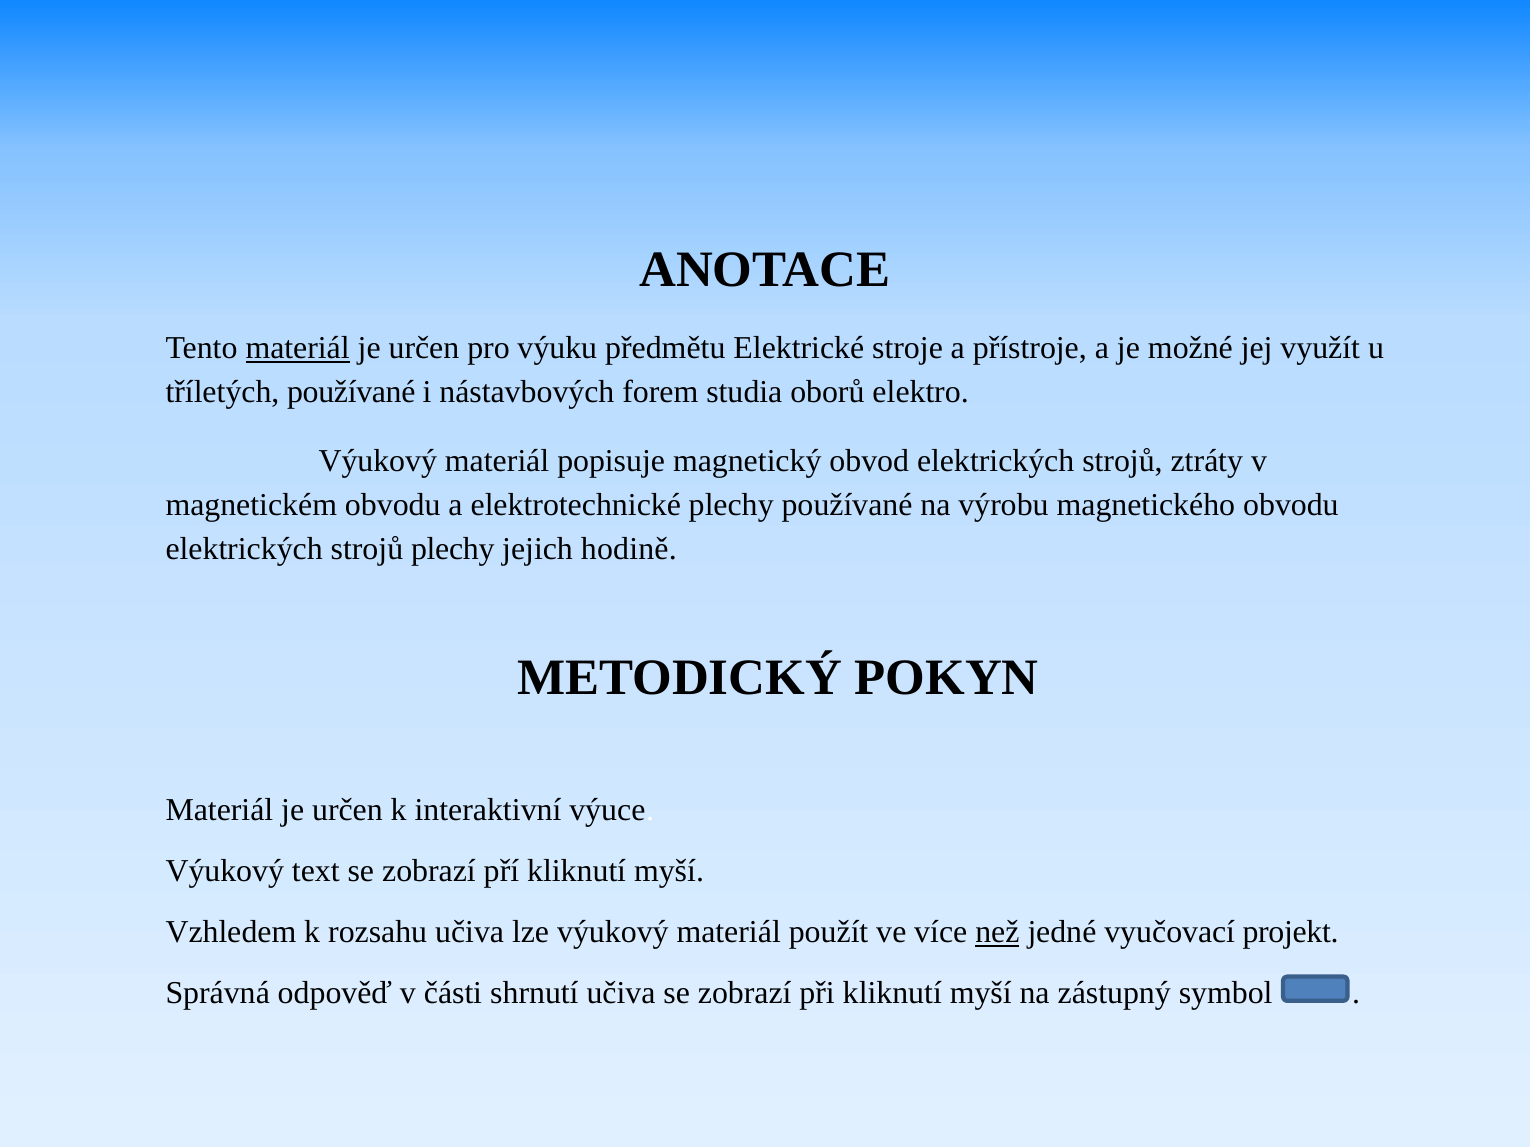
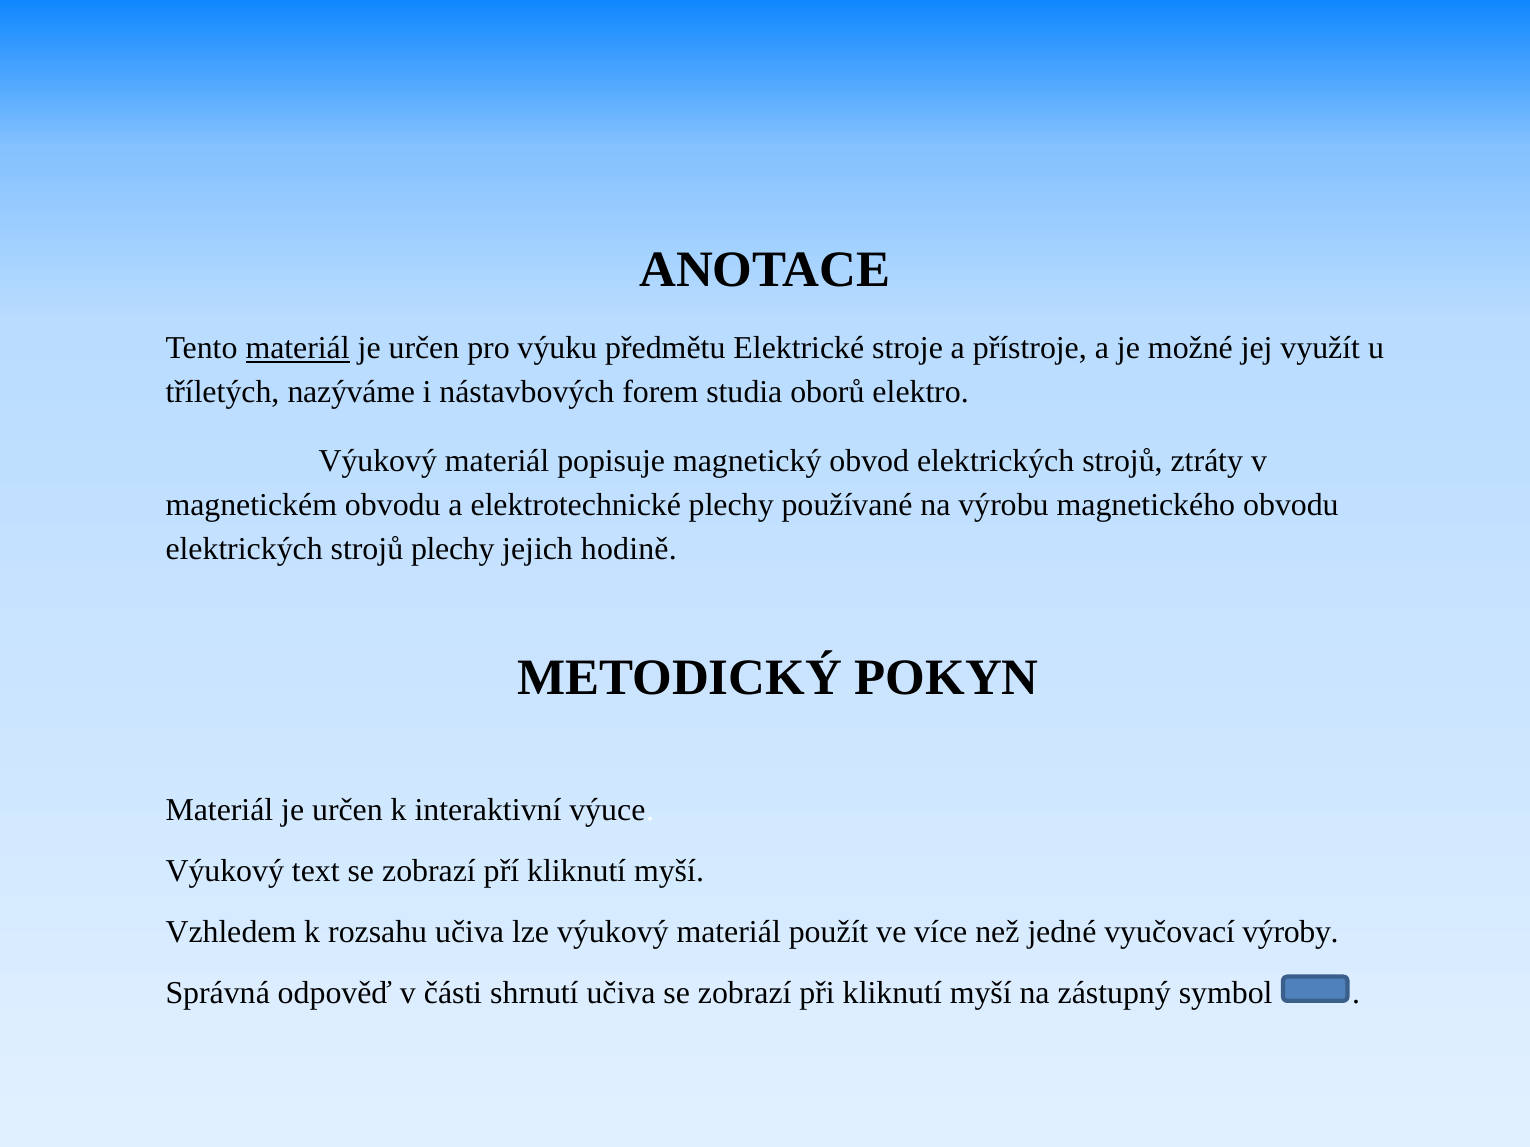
tříletých používané: používané -> nazýváme (351, 392)
než underline: present -> none (997, 933)
projekt: projekt -> výroby (1291, 933)
